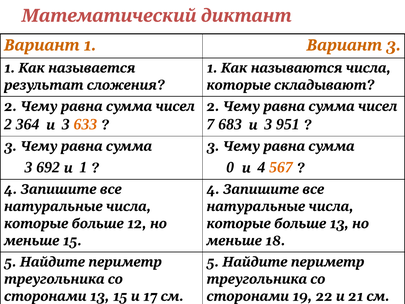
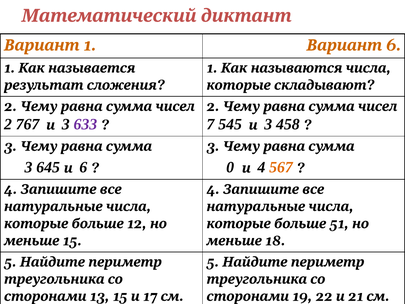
Вариант 3: 3 -> 6 (394, 45)
364: 364 -> 767 (28, 124)
633 colour: orange -> purple (85, 124)
683: 683 -> 545 (230, 124)
951: 951 -> 458 (288, 124)
692: 692 -> 645 (48, 167)
и 1: 1 -> 6 (83, 167)
13: 13 -> 51 (339, 224)
